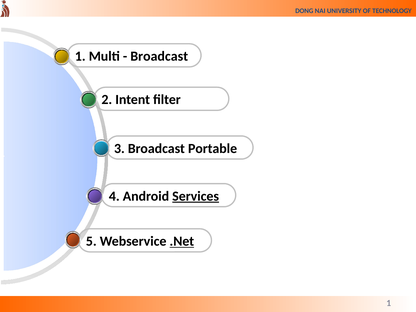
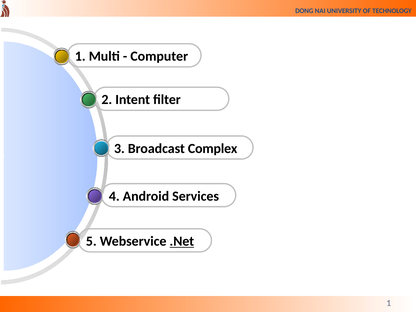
Broadcast: Broadcast -> Computer (159, 56)
Portable: Portable -> Complex (213, 148)
Services underline: present -> none (196, 196)
